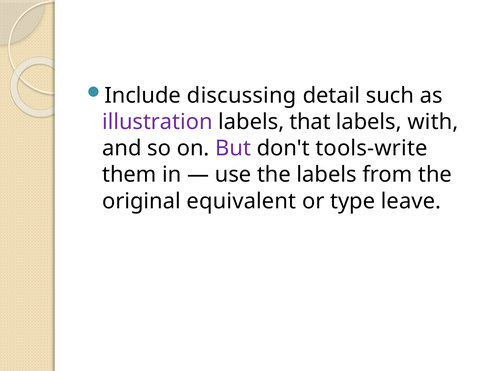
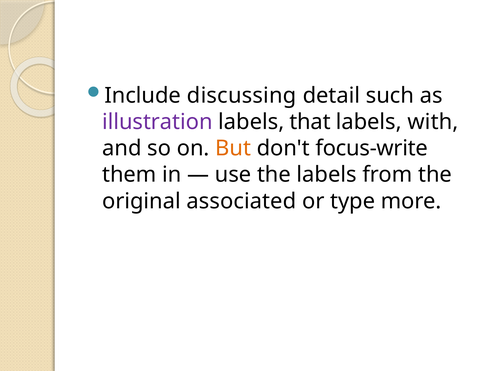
But colour: purple -> orange (233, 148)
tools-write: tools-write -> focus-write (372, 148)
equivalent: equivalent -> associated (241, 201)
leave: leave -> more (411, 201)
